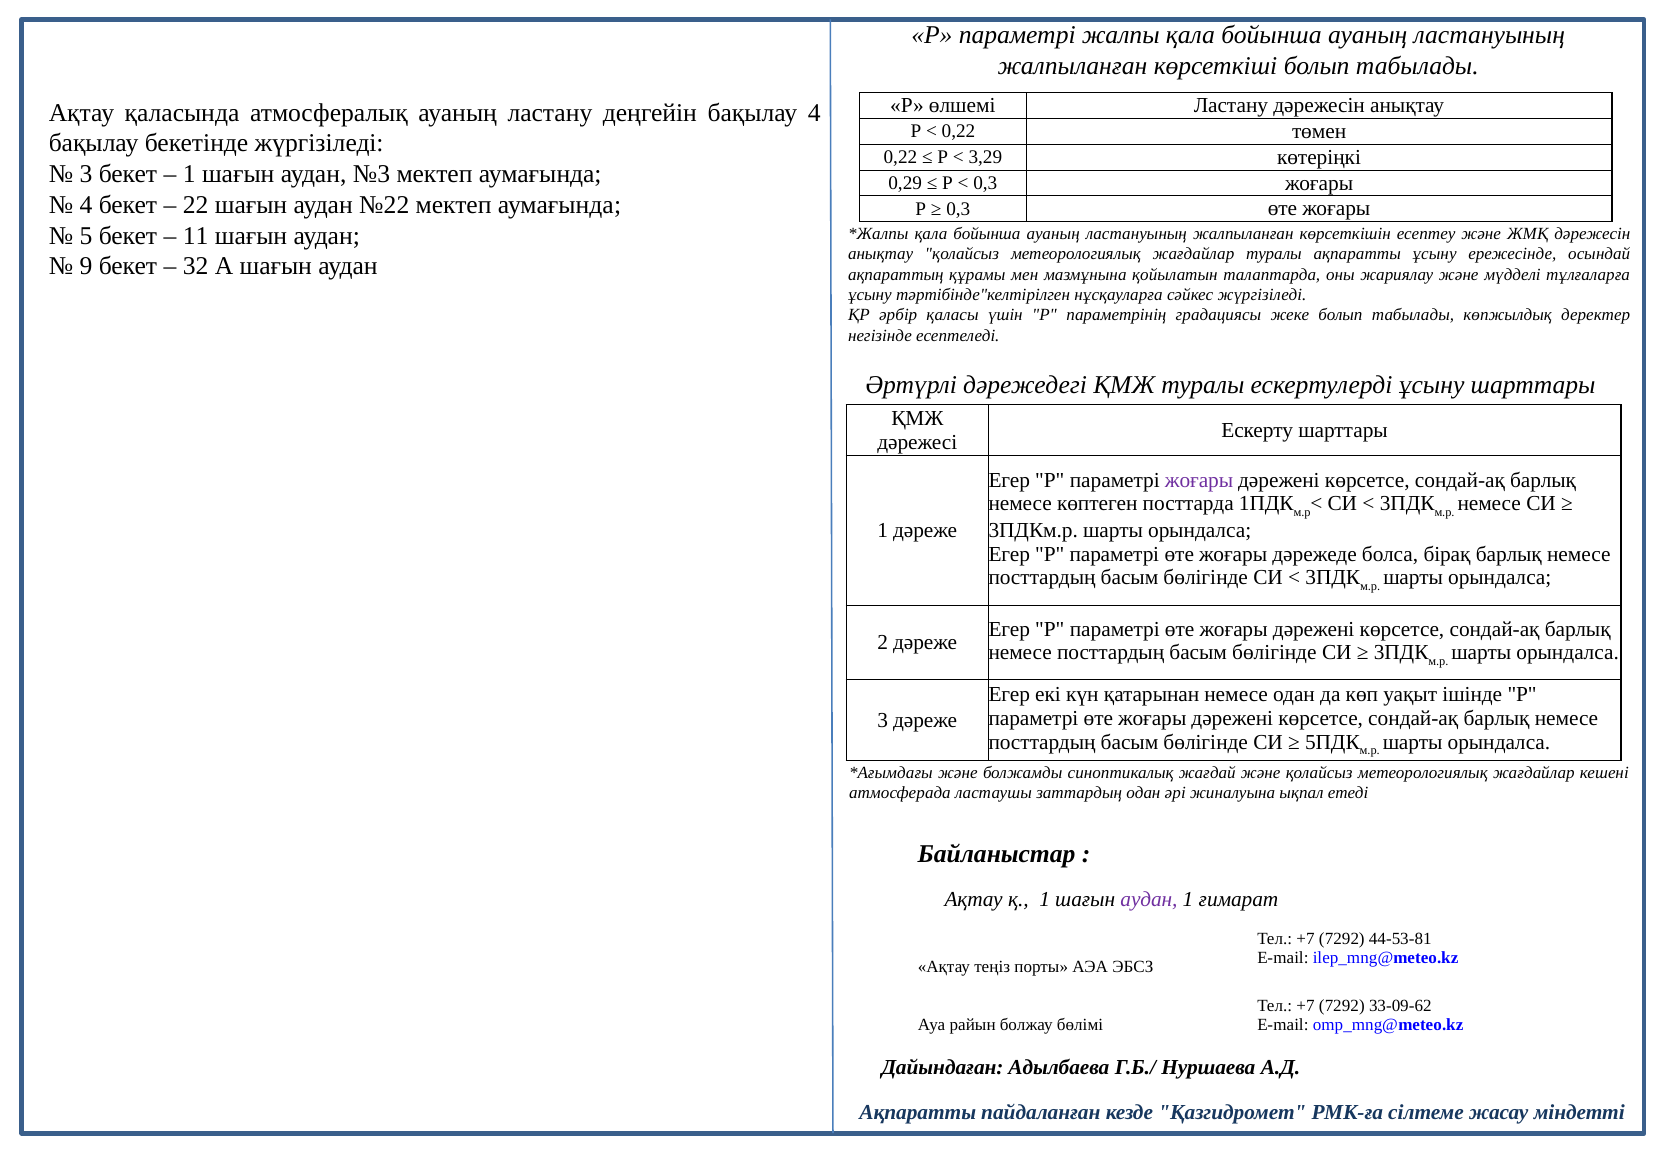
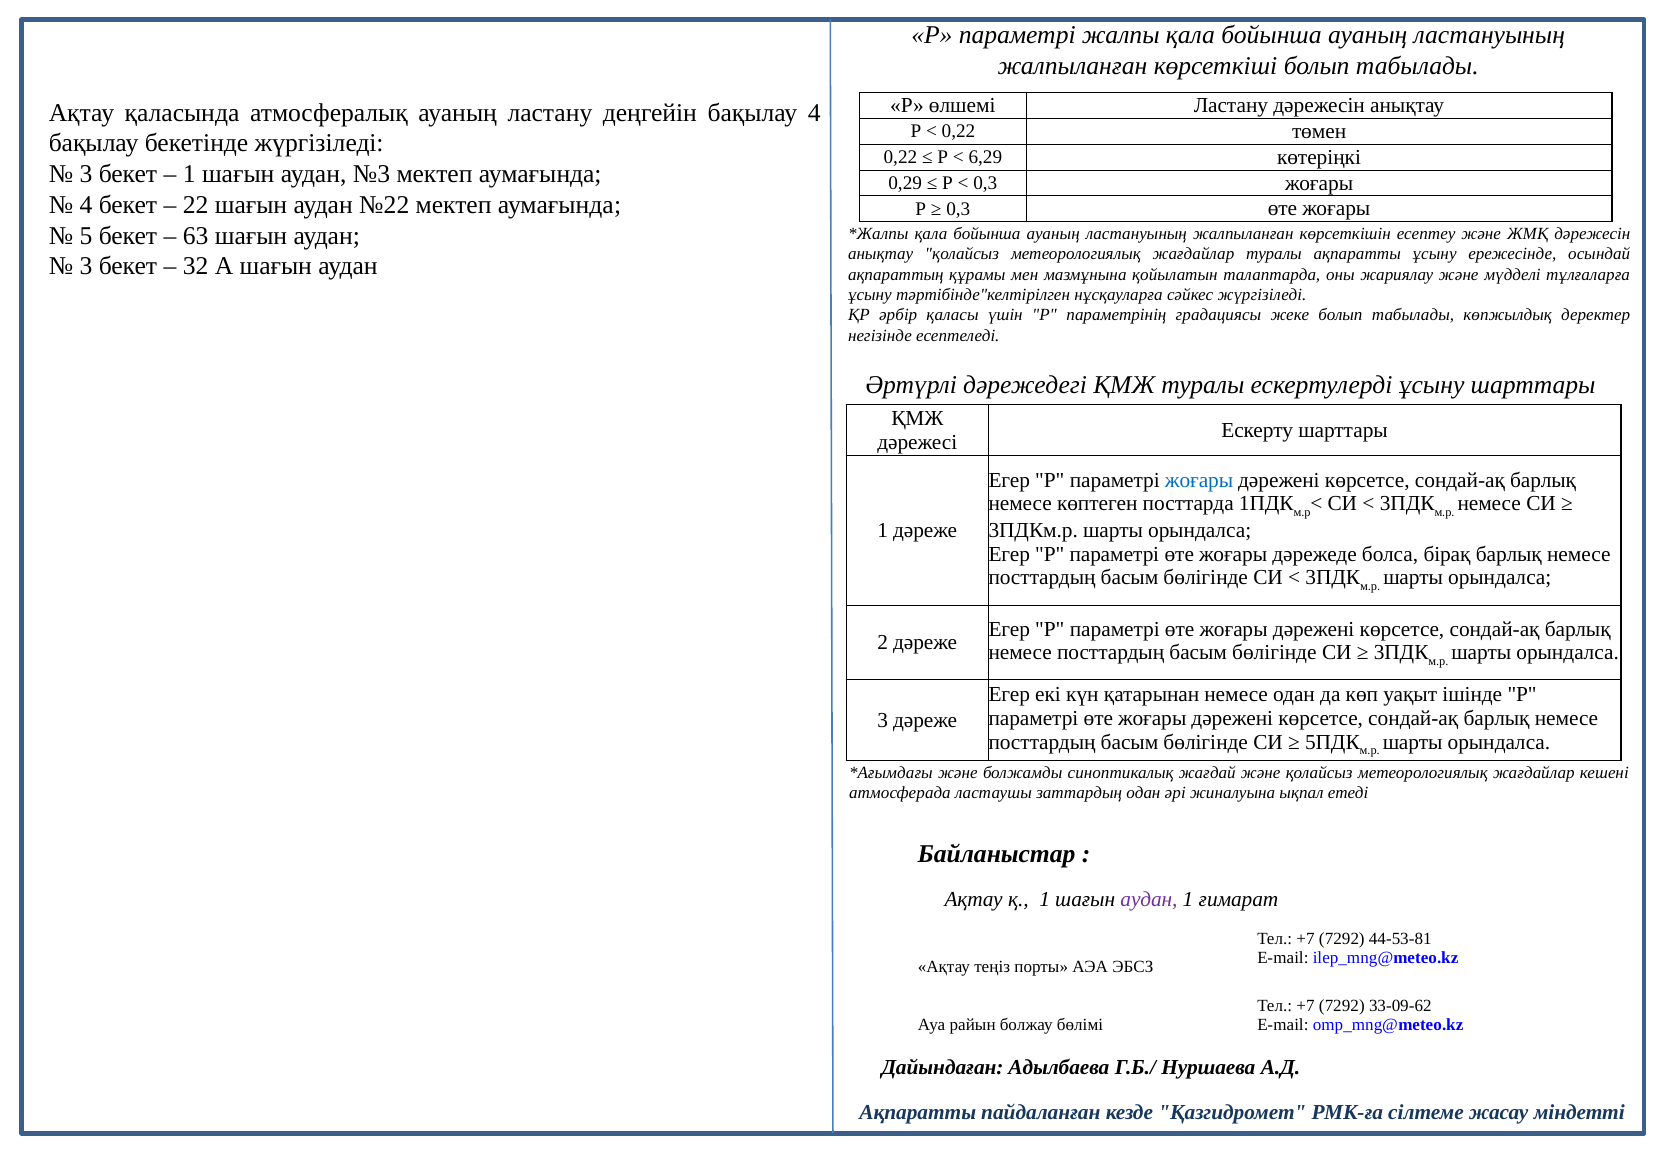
3,29: 3,29 -> 6,29 (985, 157)
11: 11 -> 63 (196, 236)
9: 9 -> 3 (86, 267)
жоғары colour: purple -> blue (1199, 480)
